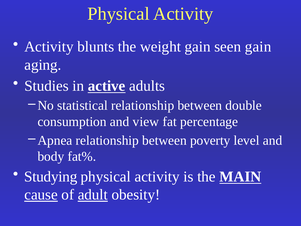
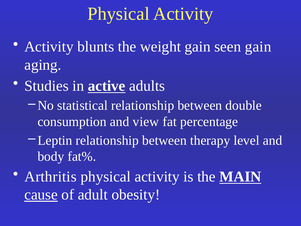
Apnea: Apnea -> Leptin (55, 140)
poverty: poverty -> therapy (210, 140)
Studying: Studying -> Arthritis (51, 176)
adult underline: present -> none (93, 195)
